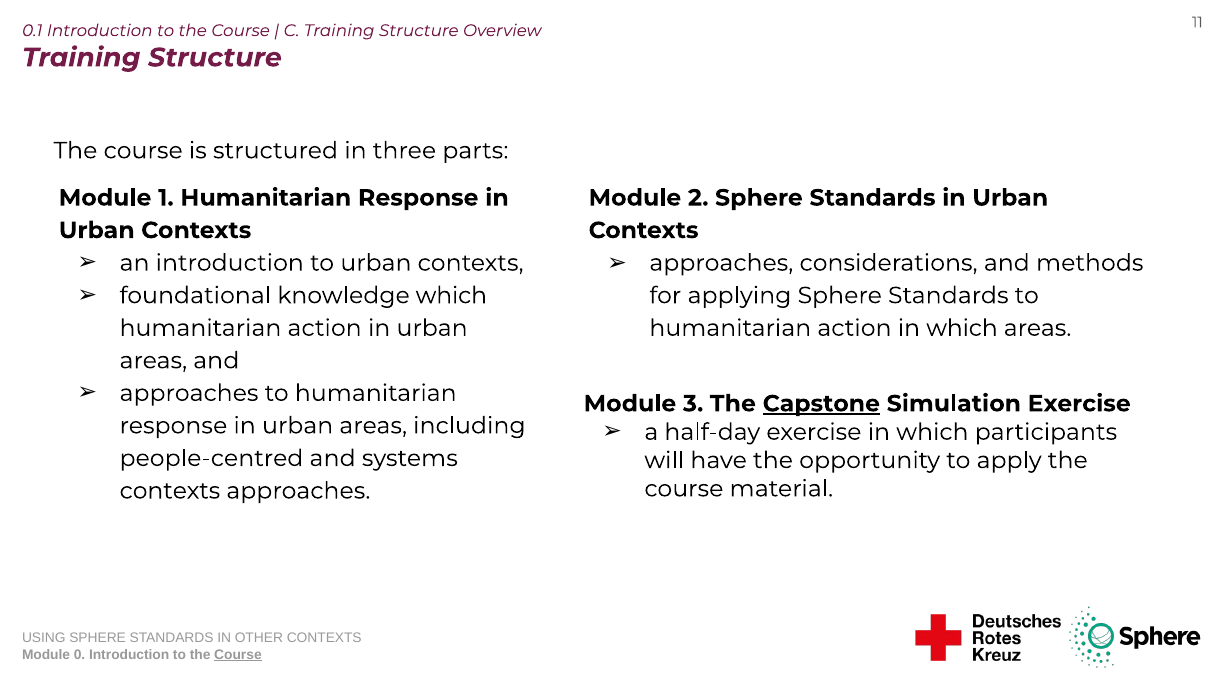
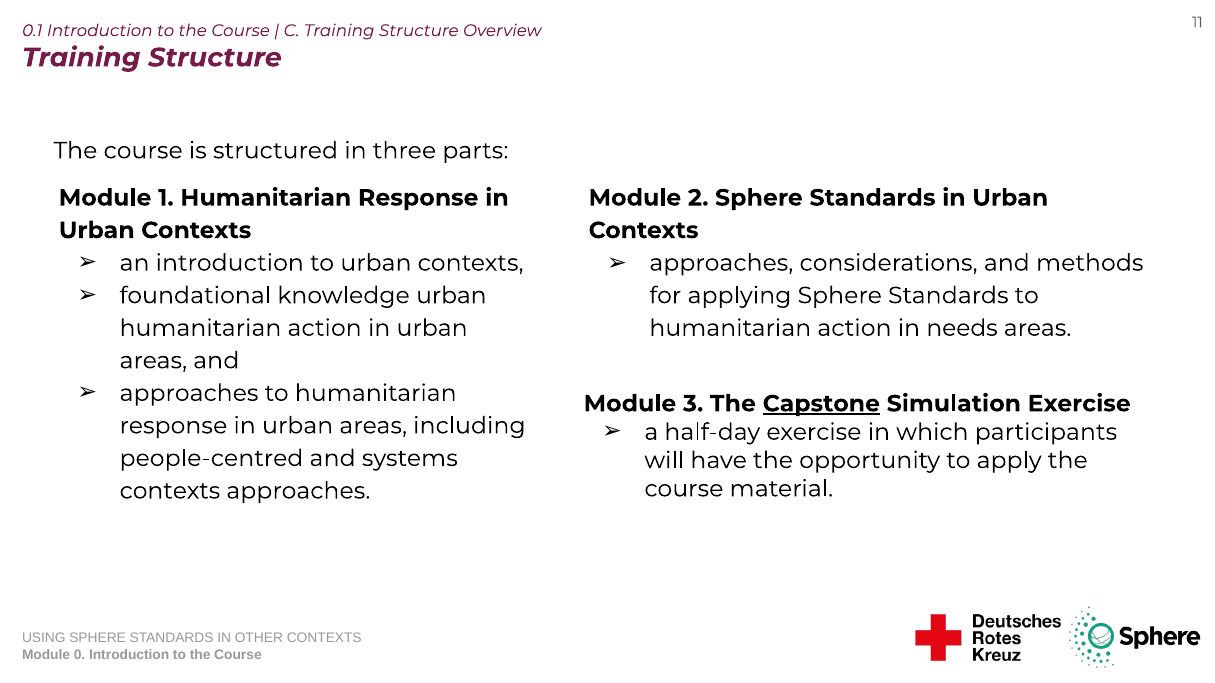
knowledge which: which -> urban (451, 296)
action in which: which -> needs (962, 328)
Course underline: present -> none (238, 655)
